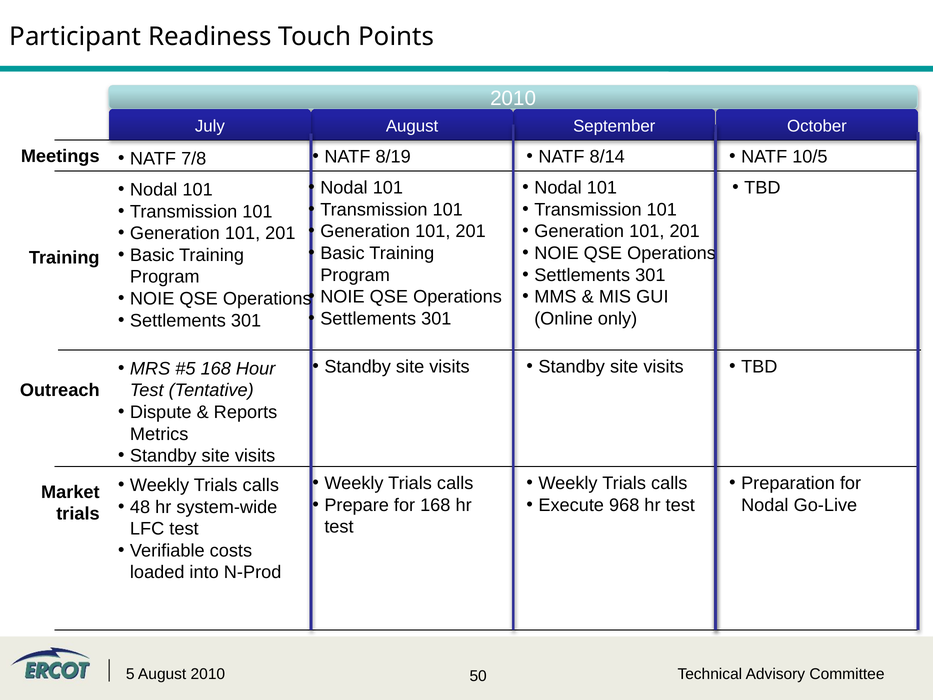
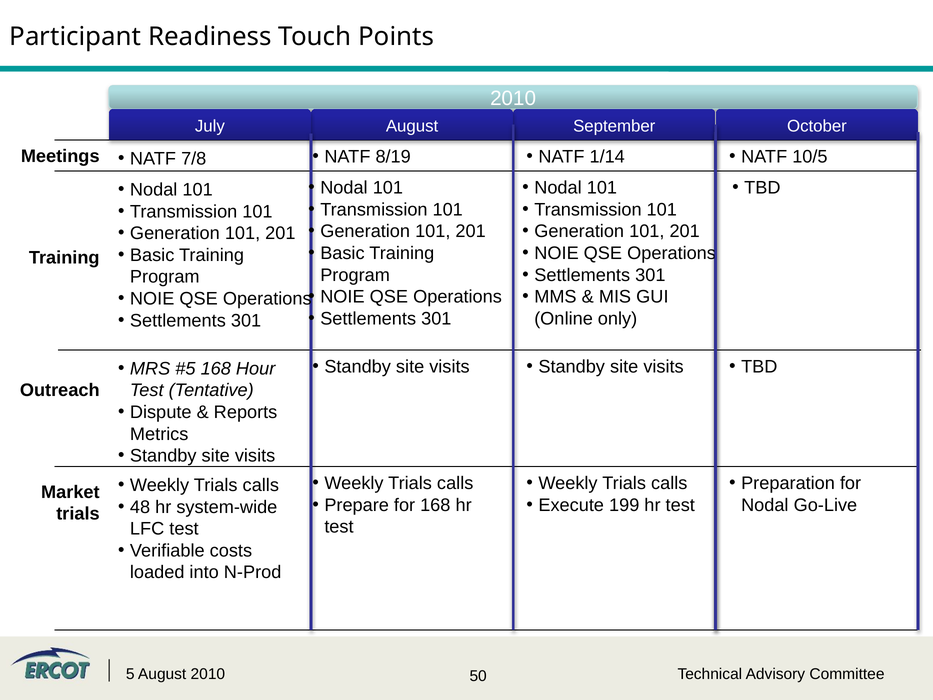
8/14: 8/14 -> 1/14 (607, 157)
968: 968 -> 199 (624, 505)
